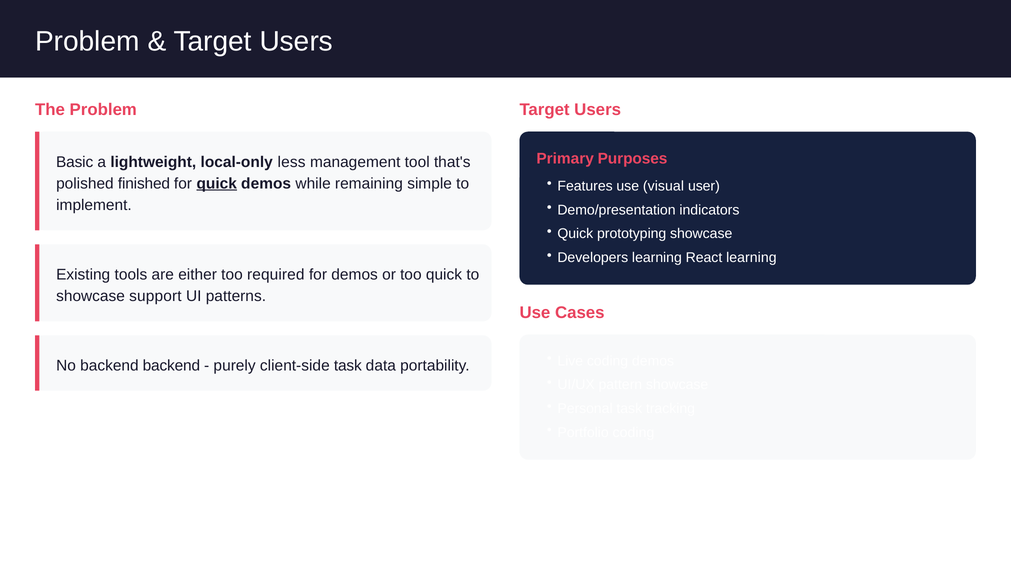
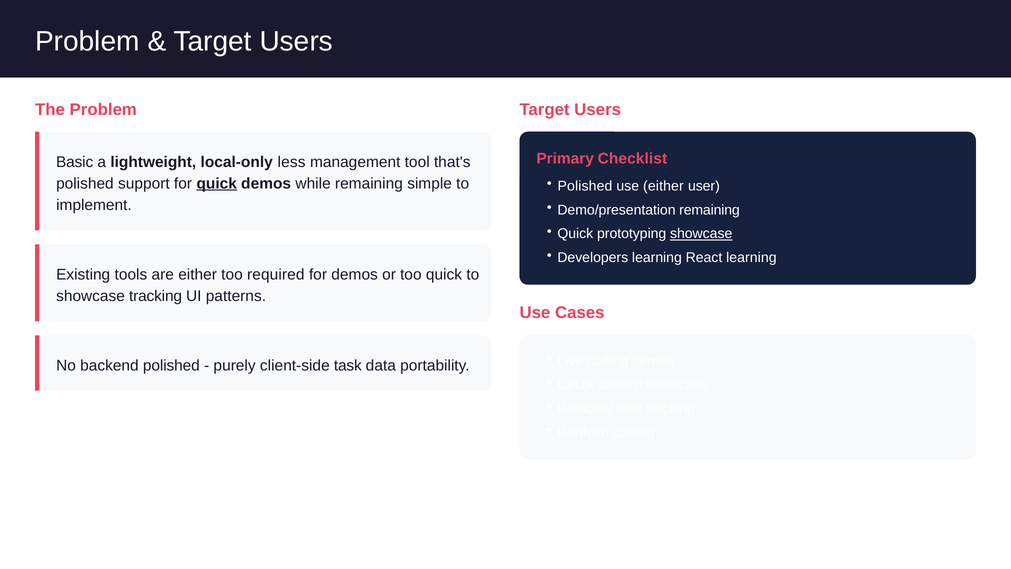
Purposes: Purposes -> Checklist (632, 159)
finished: finished -> support (144, 183)
Features: Features -> Polished (585, 186)
use visual: visual -> either (663, 186)
Demo/presentation indicators: indicators -> remaining (710, 210)
showcase underline: none -> present (701, 234)
showcase support: support -> tracking (156, 296)
backend backend: backend -> polished (171, 365)
